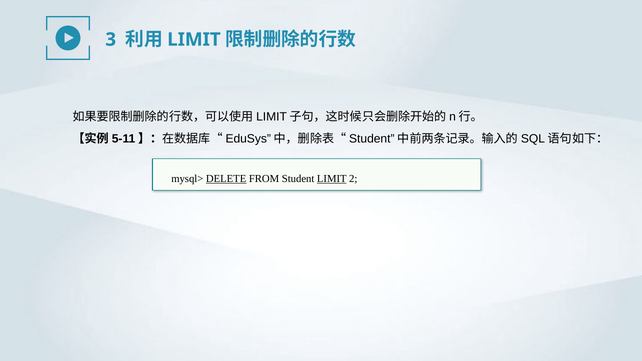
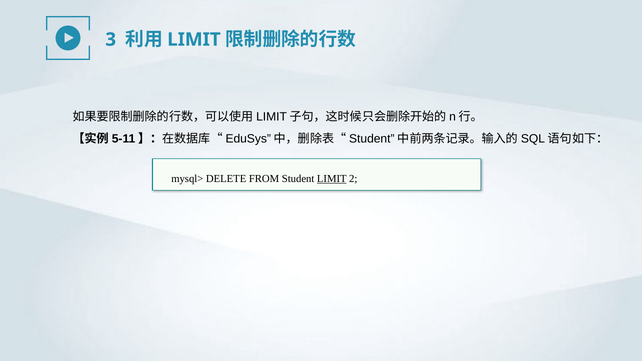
DELETE underline: present -> none (226, 179)
